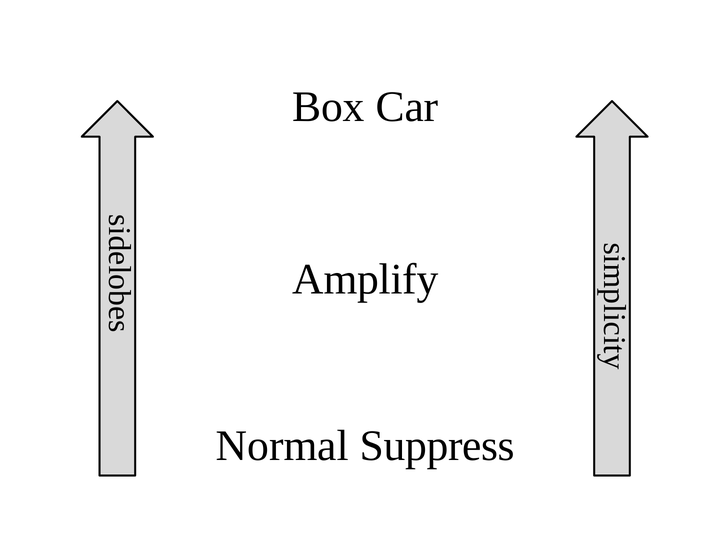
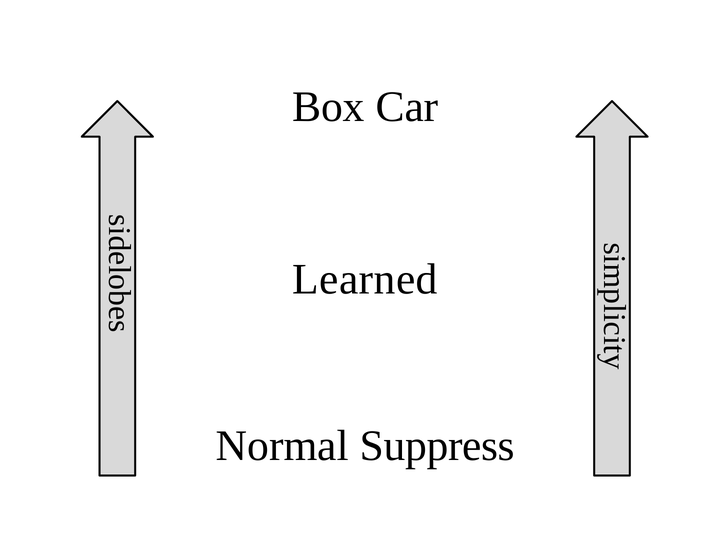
Amplify: Amplify -> Learned (365, 279)
